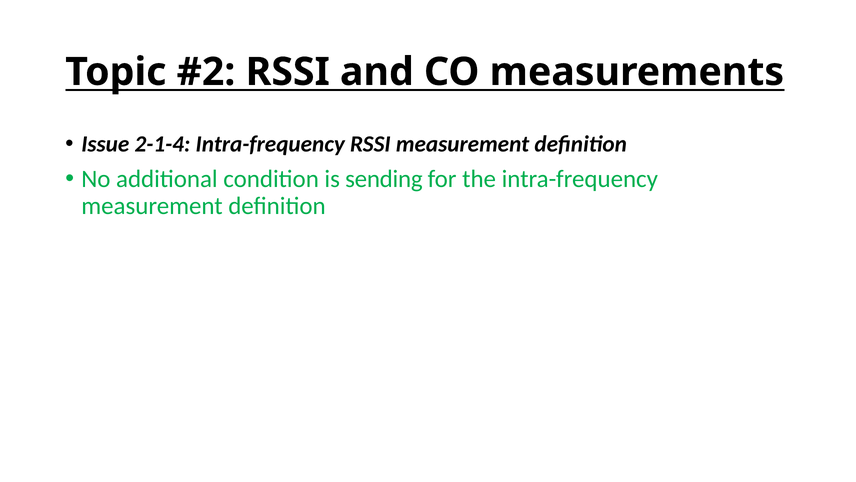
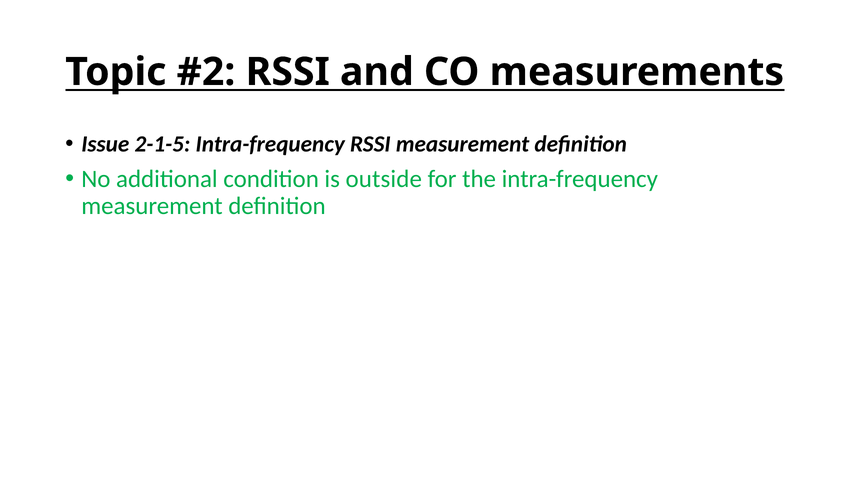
2-1-4: 2-1-4 -> 2-1-5 (162, 144)
sending: sending -> outside (384, 179)
